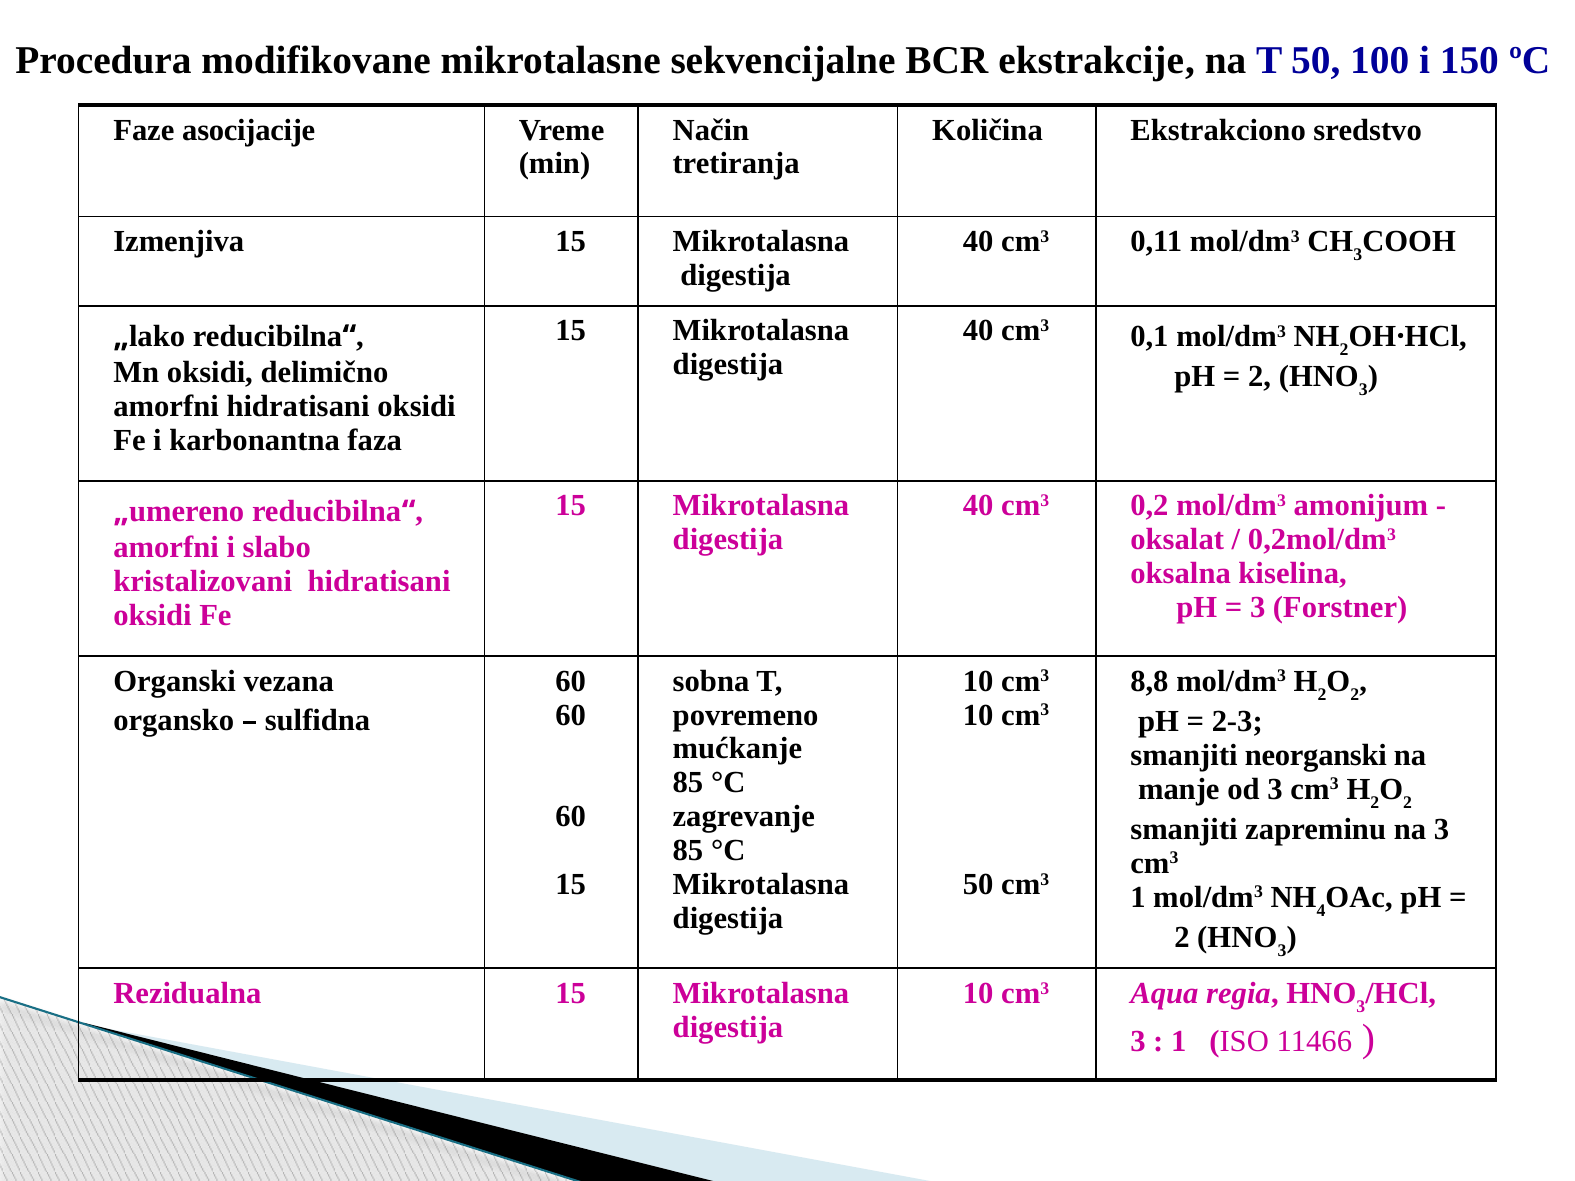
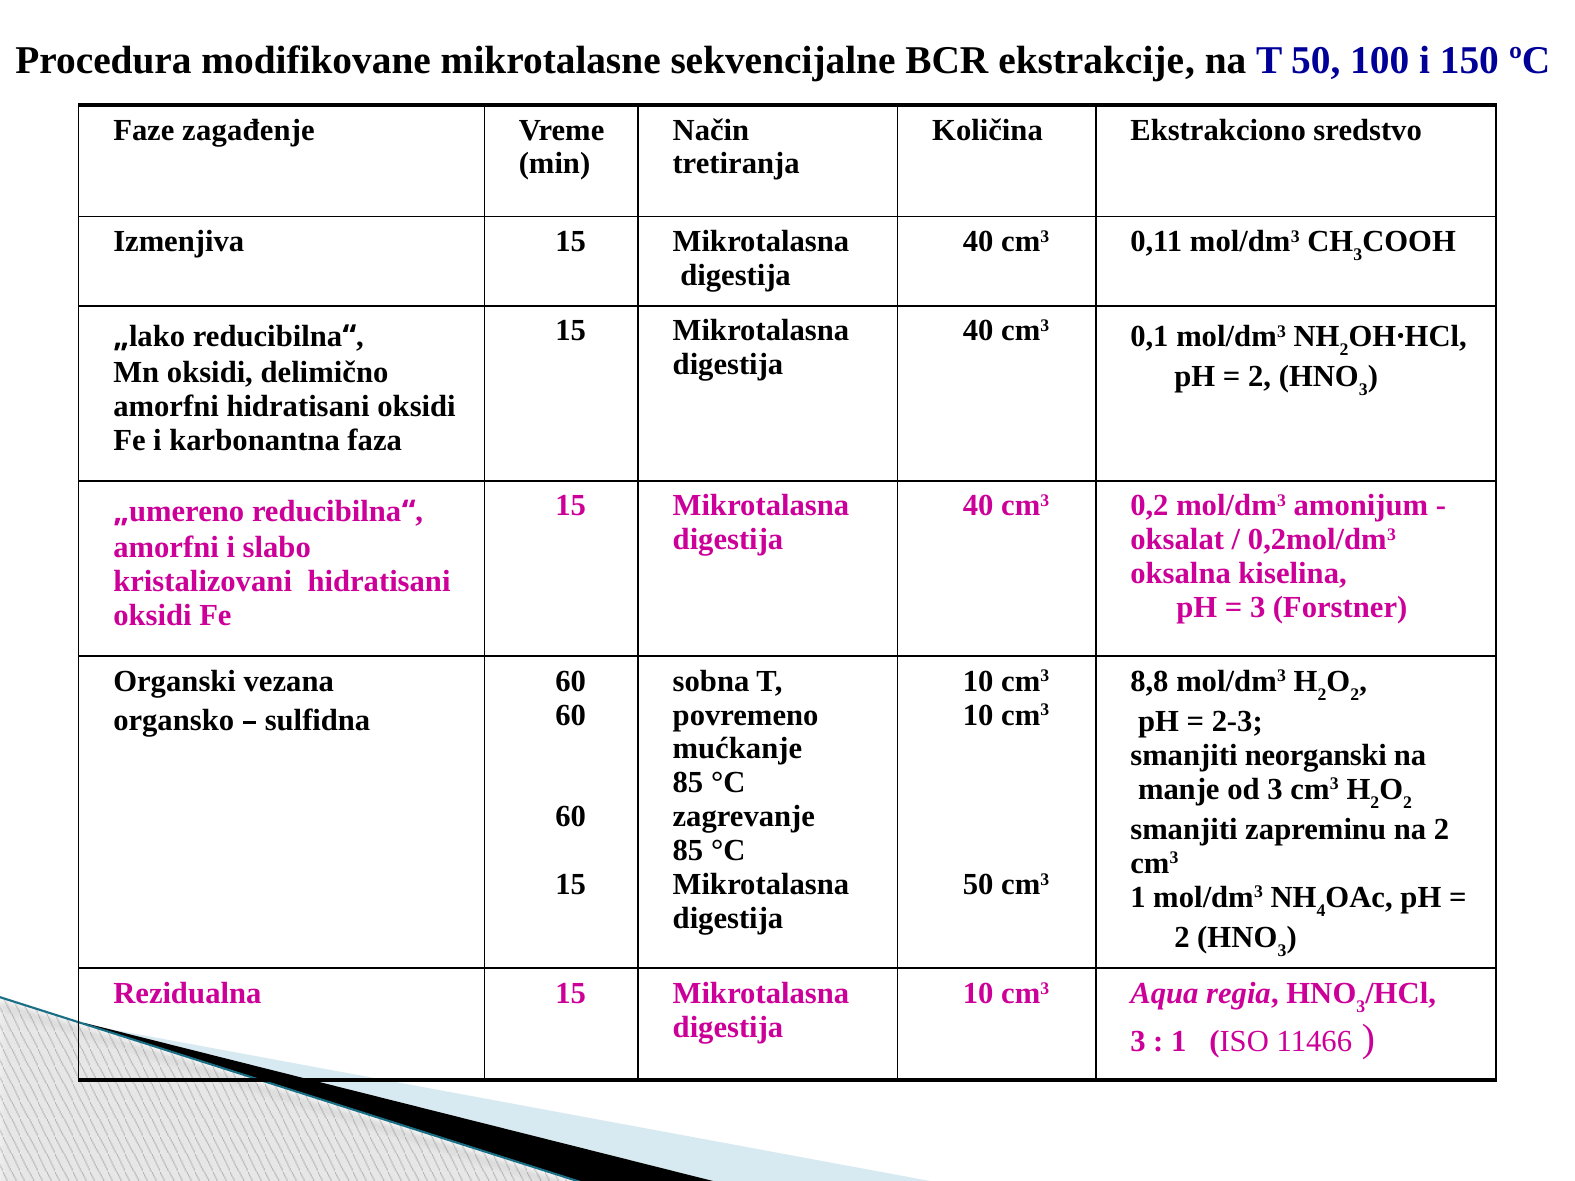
asocijacije: asocijacije -> zagađenje (249, 130)
na 3: 3 -> 2 (1442, 829)
